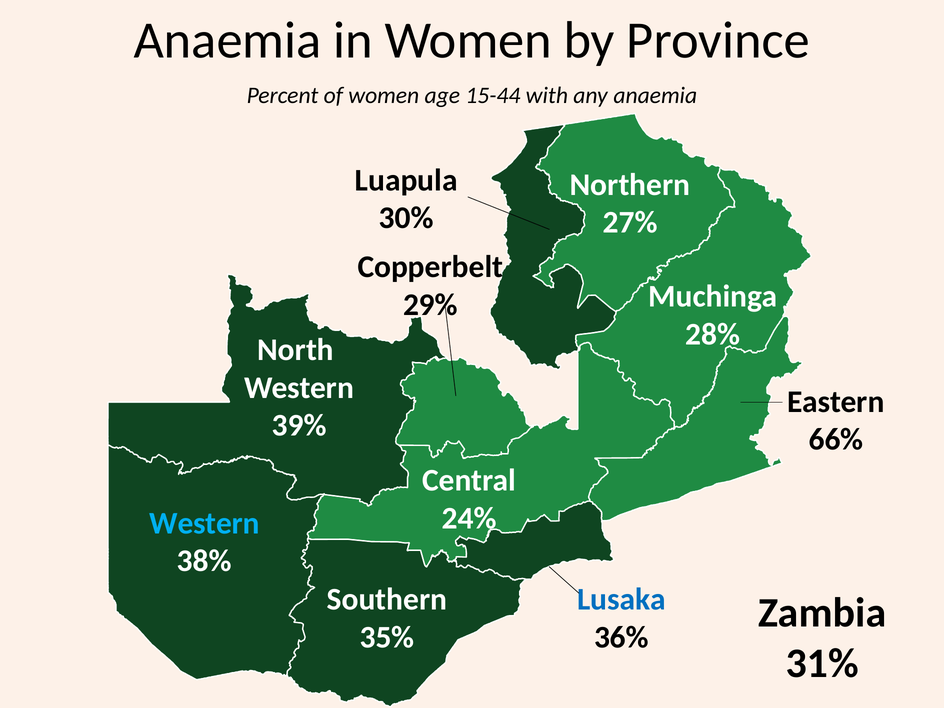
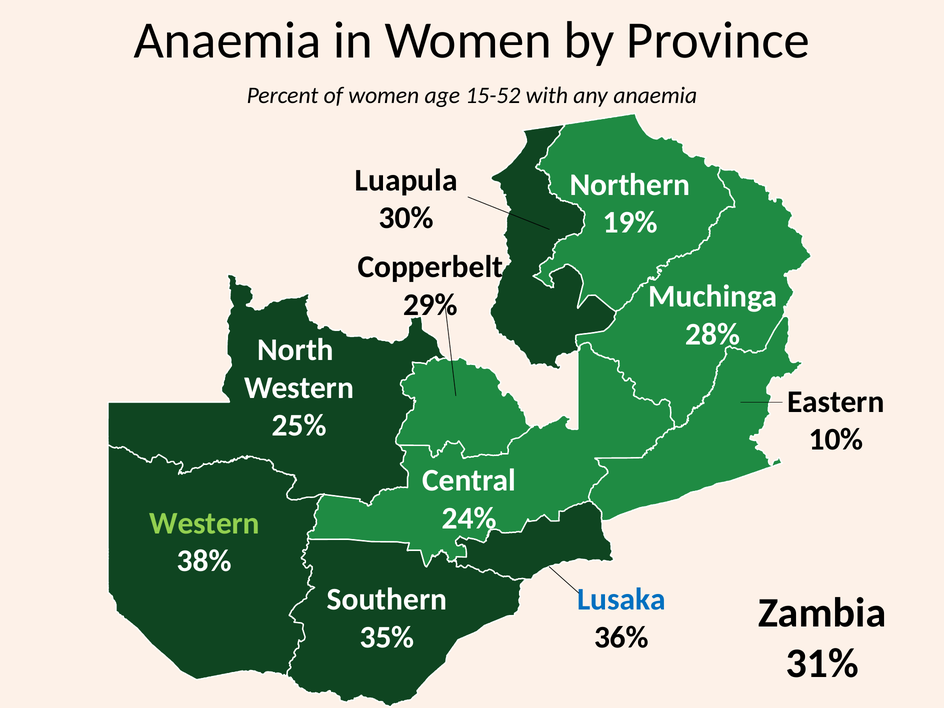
15-44: 15-44 -> 15-52 (493, 95)
27%: 27% -> 19% (630, 222)
39%: 39% -> 25% (299, 426)
66%: 66% -> 10% (836, 439)
Western colour: light blue -> light green (204, 523)
